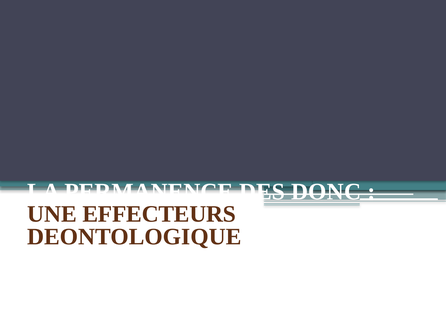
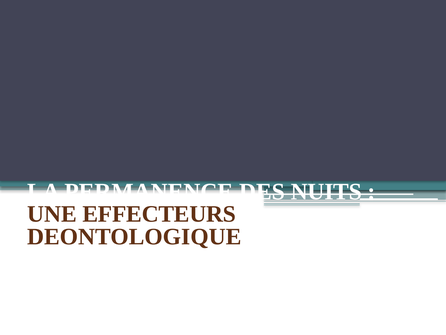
DONC: DONC -> NUITS (326, 191)
